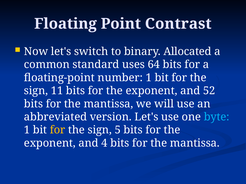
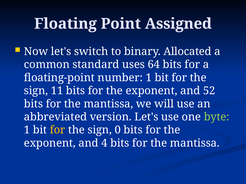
Contrast: Contrast -> Assigned (178, 24)
byte colour: light blue -> light green (217, 117)
5: 5 -> 0 (118, 130)
